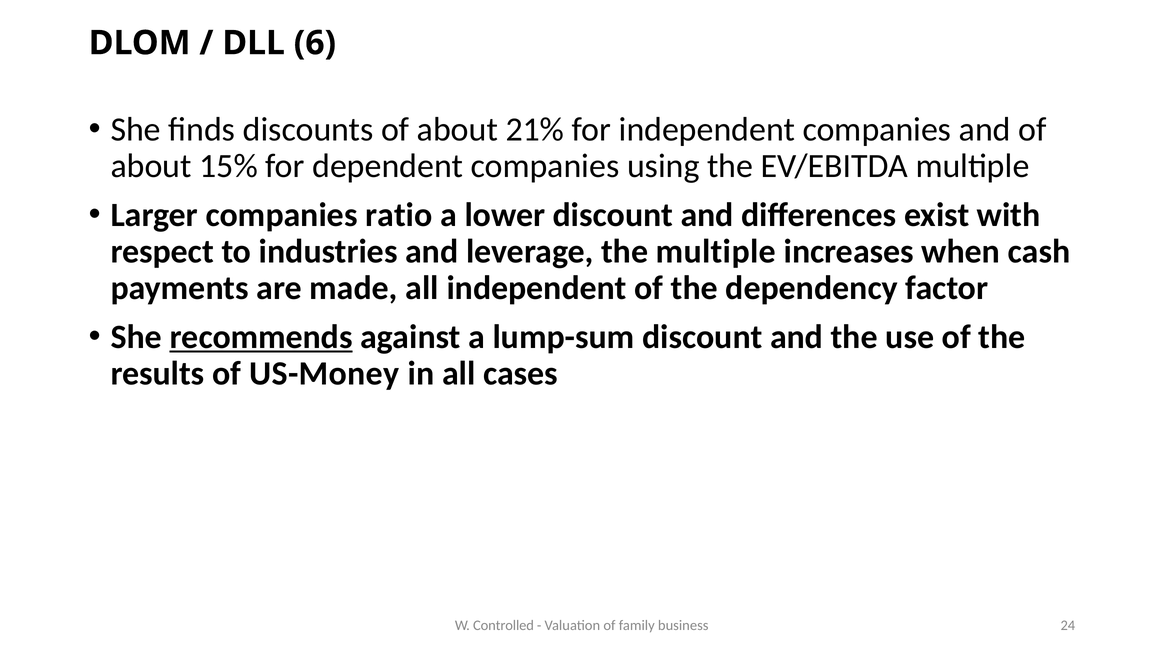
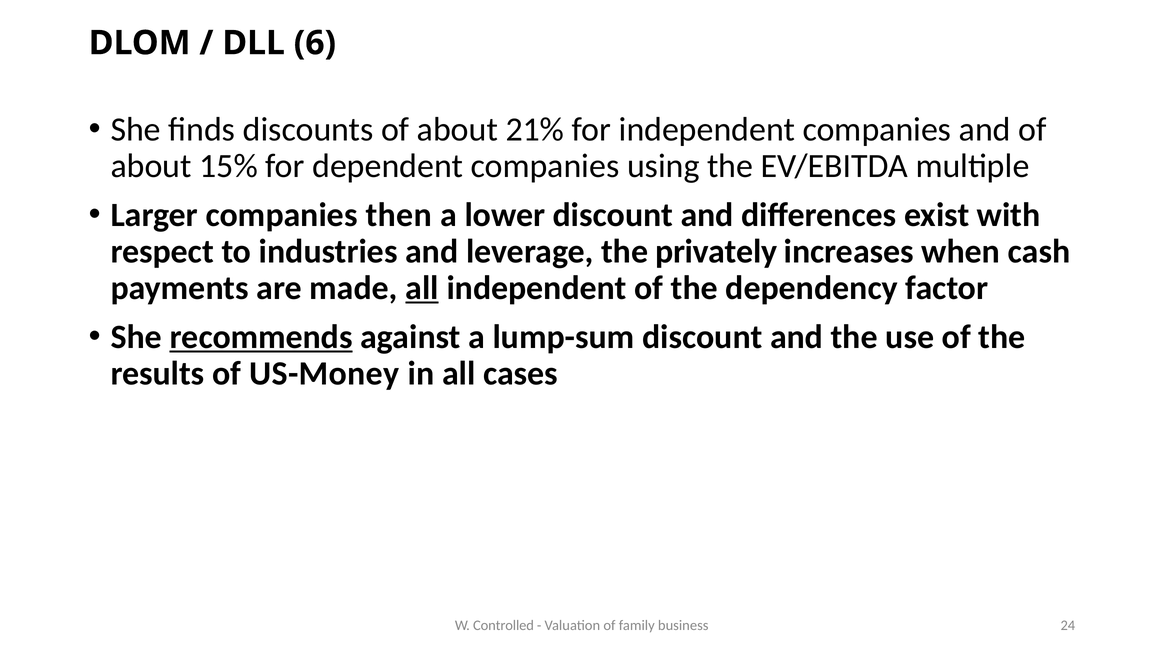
ratio: ratio -> then (399, 215)
the multiple: multiple -> privately (716, 251)
all underline: none -> present (422, 288)
